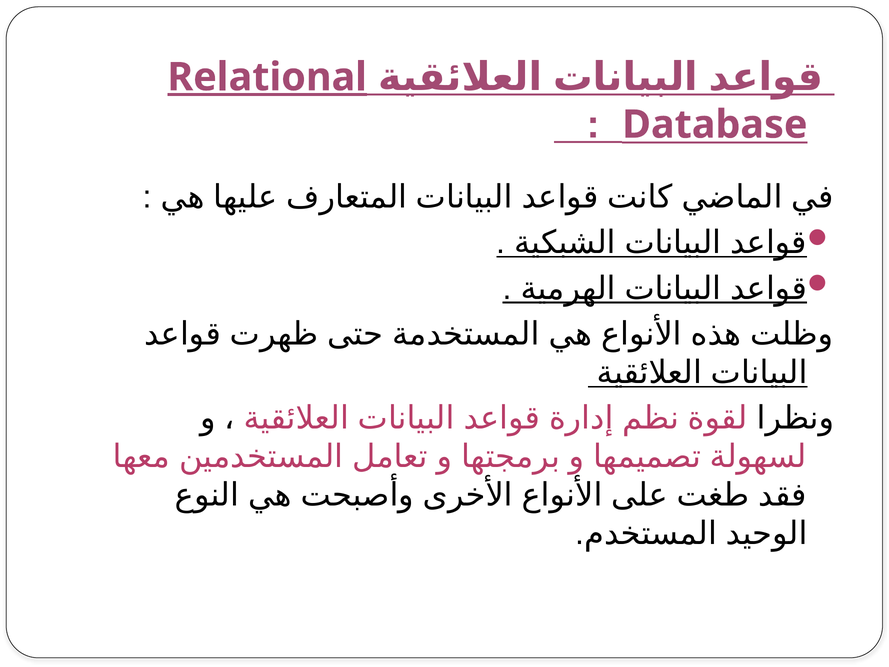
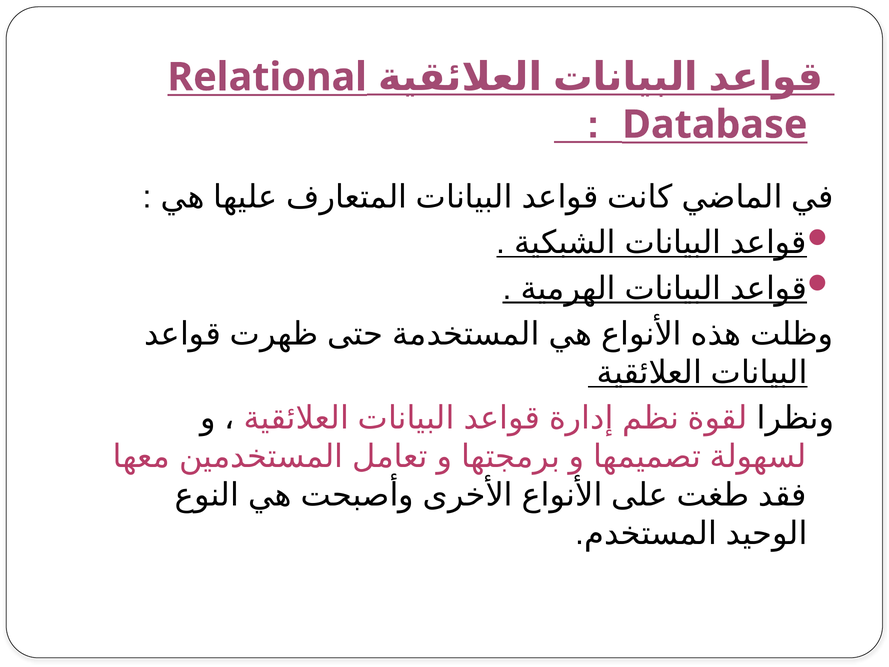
Relational underline: present -> none (267, 77)
